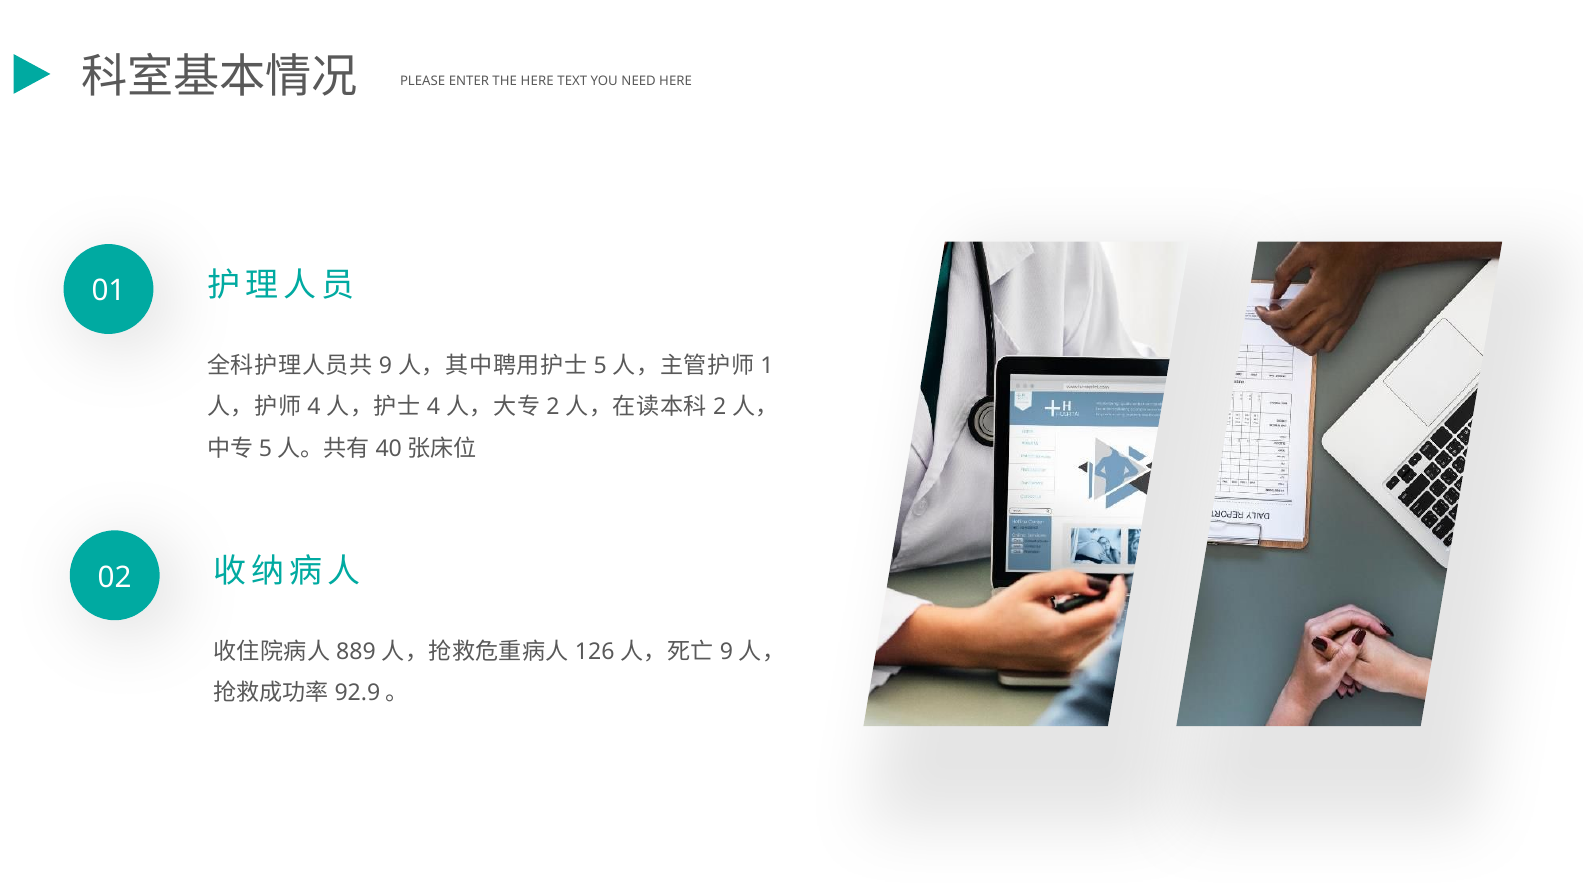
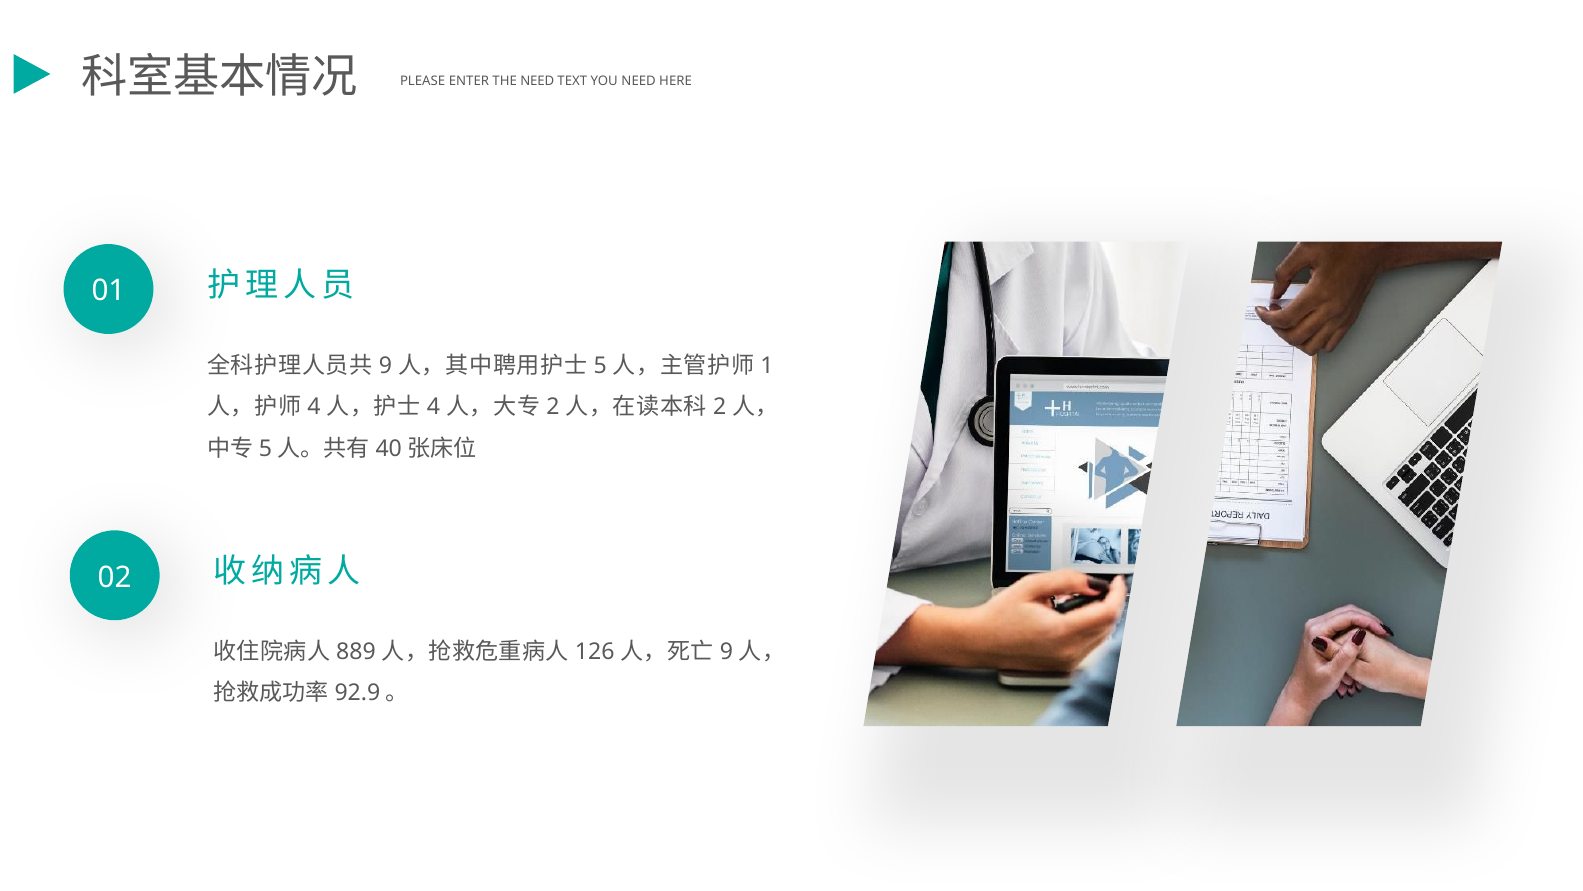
THE HERE: HERE -> NEED (537, 81)
